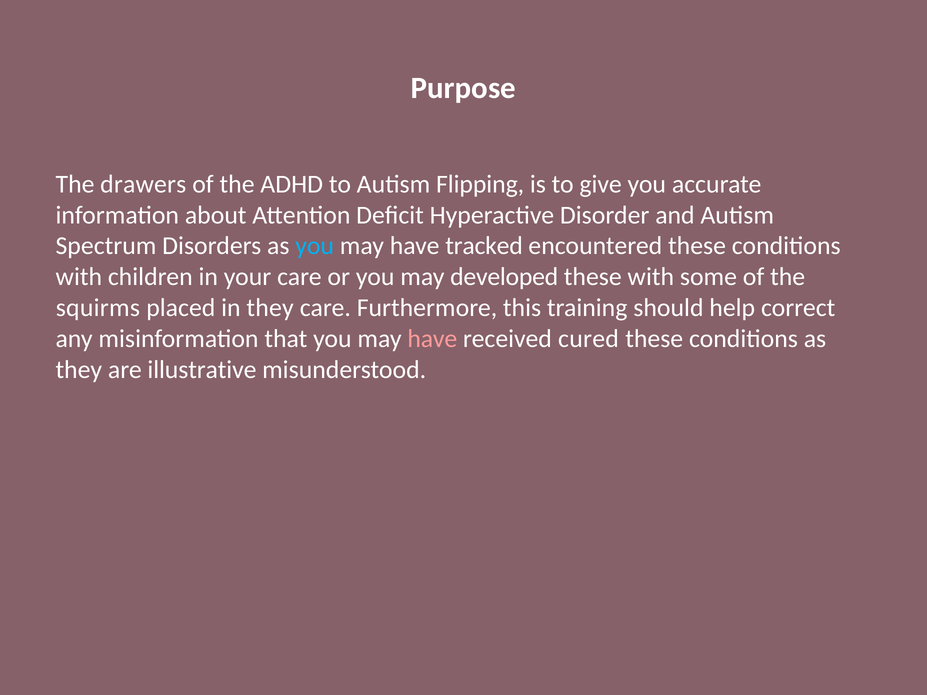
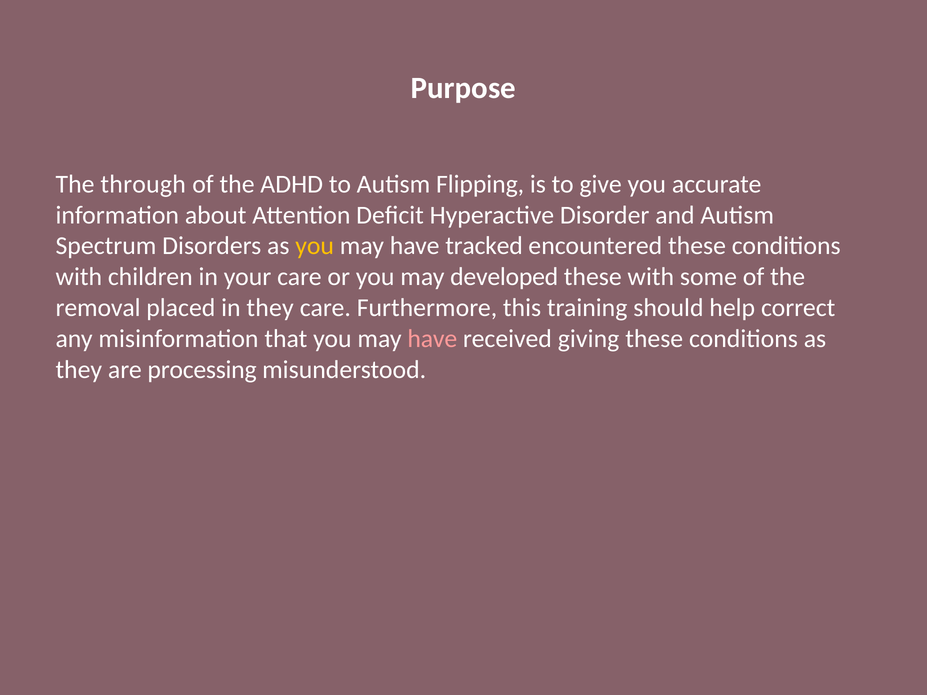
drawers: drawers -> through (143, 184)
you colour: light blue -> yellow (315, 246)
squirms: squirms -> removal (98, 308)
cured: cured -> giving (589, 339)
illustrative: illustrative -> processing (202, 370)
